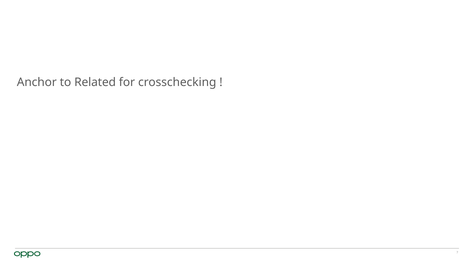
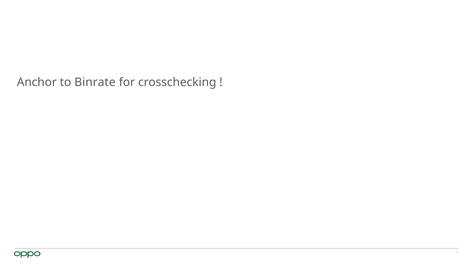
Related: Related -> Binrate (95, 82)
